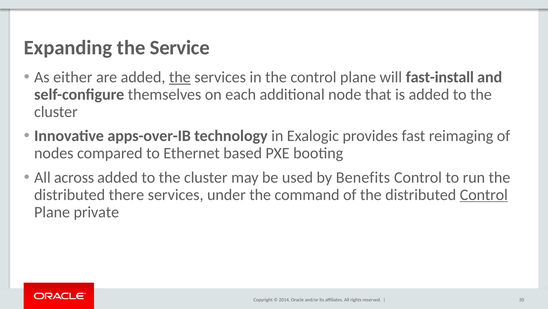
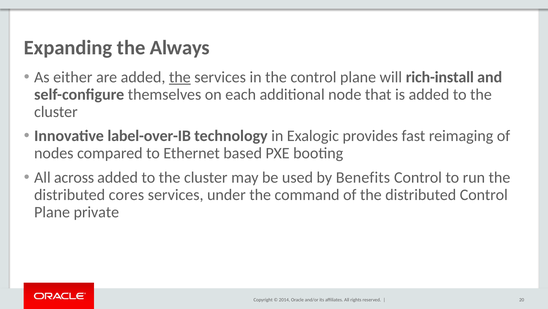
Service: Service -> Always (180, 47)
fast-install: fast-install -> rich-install (440, 77)
apps-over-IB: apps-over-IB -> label-over-IB (149, 136)
there: there -> cores (126, 194)
Control underline: present -> none (484, 194)
